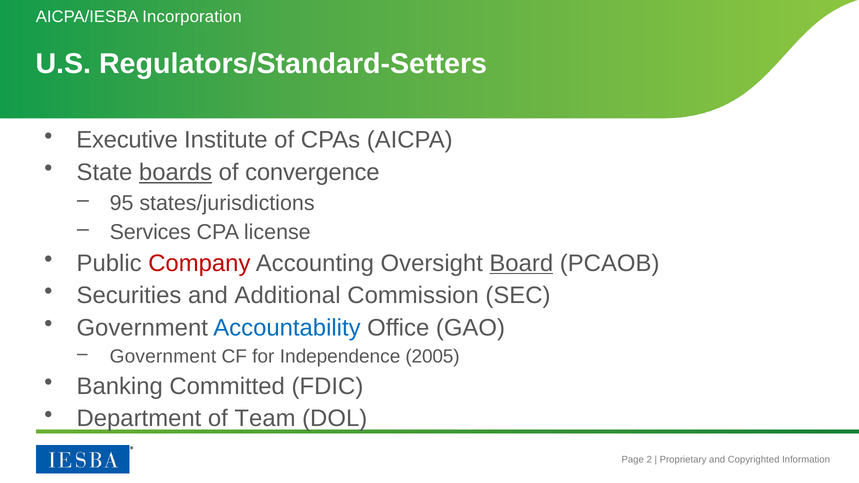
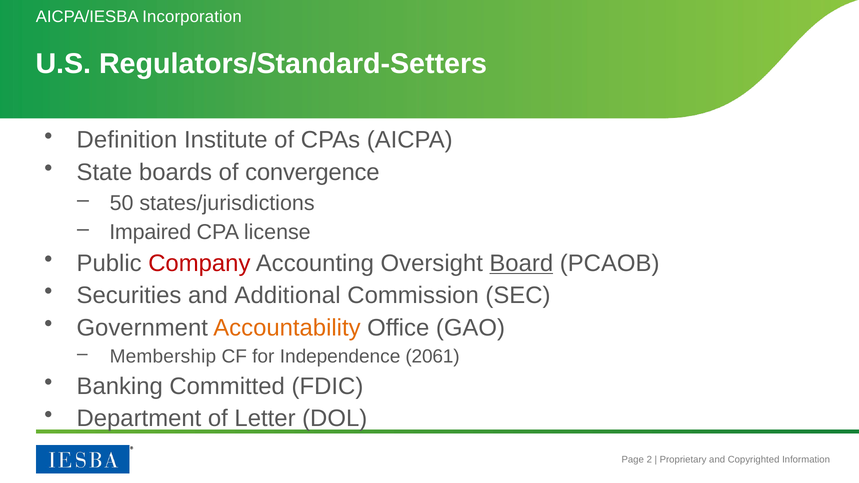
Executive: Executive -> Definition (127, 140)
boards underline: present -> none (175, 172)
95: 95 -> 50 (122, 203)
Services: Services -> Impaired (150, 232)
Accountability colour: blue -> orange (287, 328)
Government: Government -> Membership (163, 357)
2005: 2005 -> 2061 (433, 357)
Team: Team -> Letter (265, 419)
